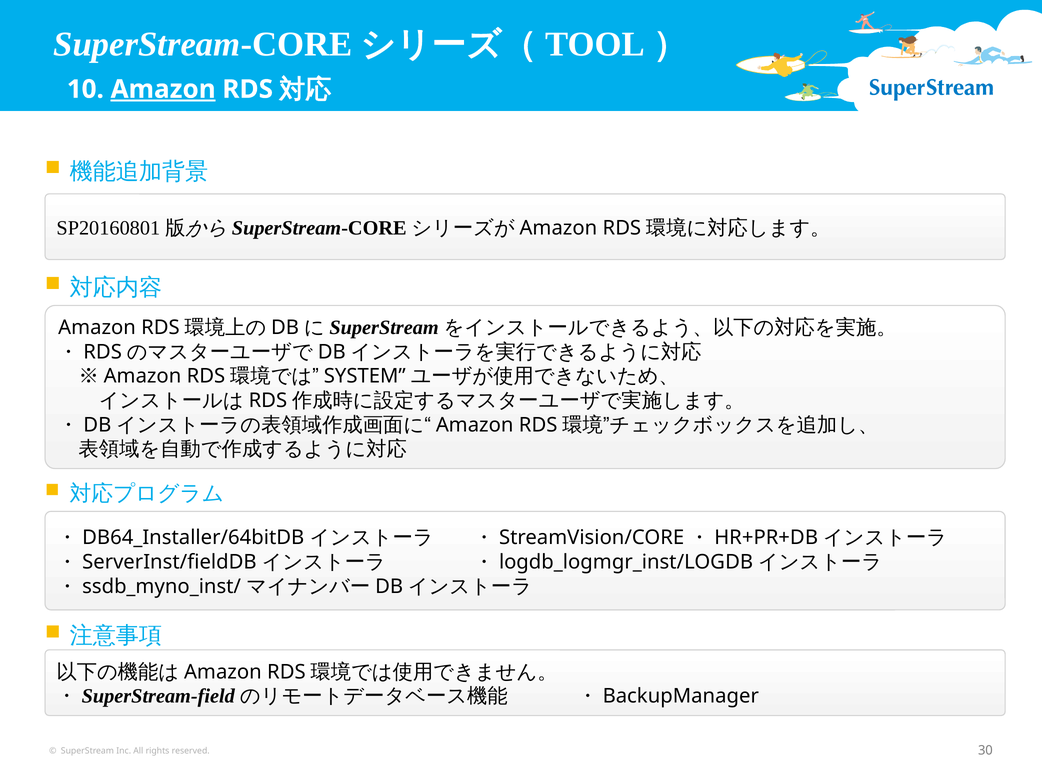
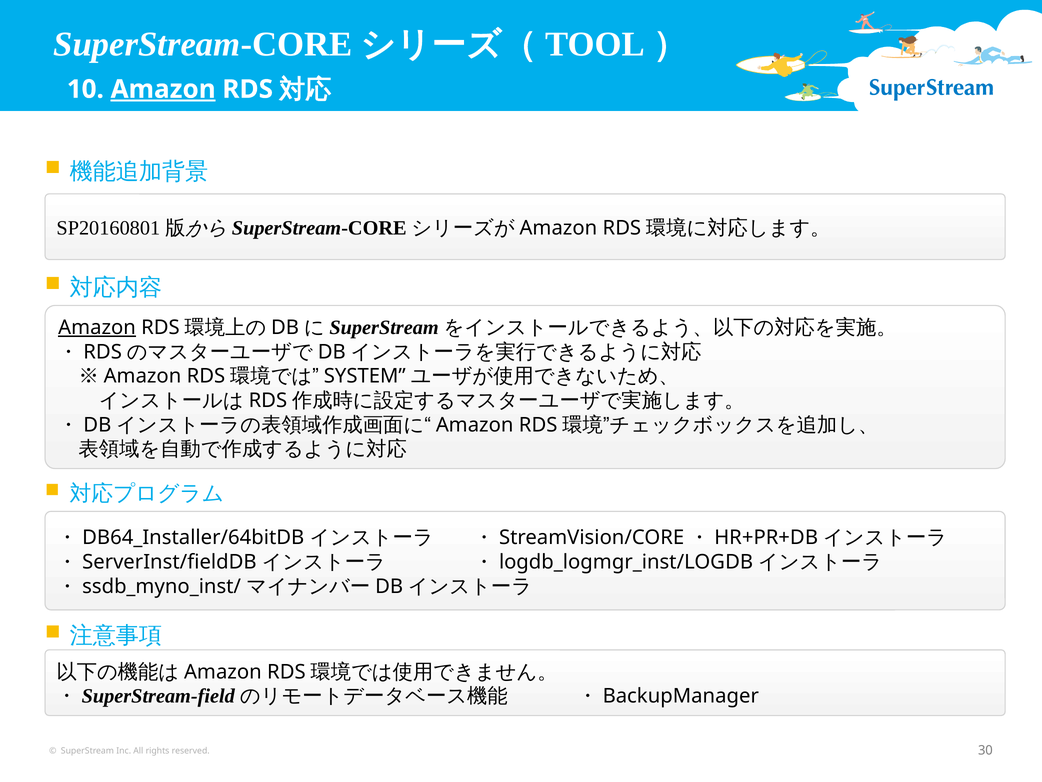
Amazon underline: none -> present (97, 327)
